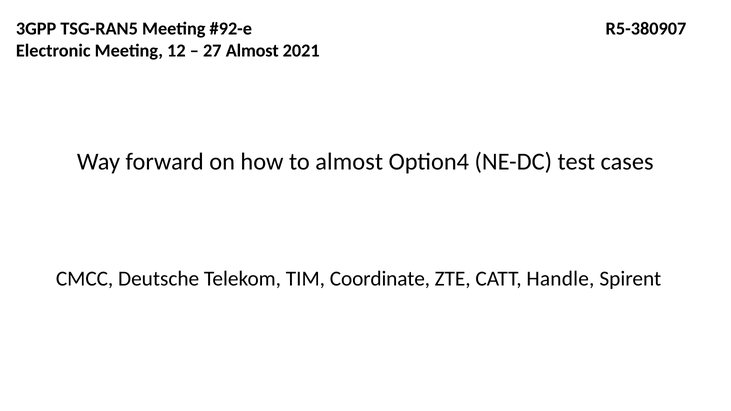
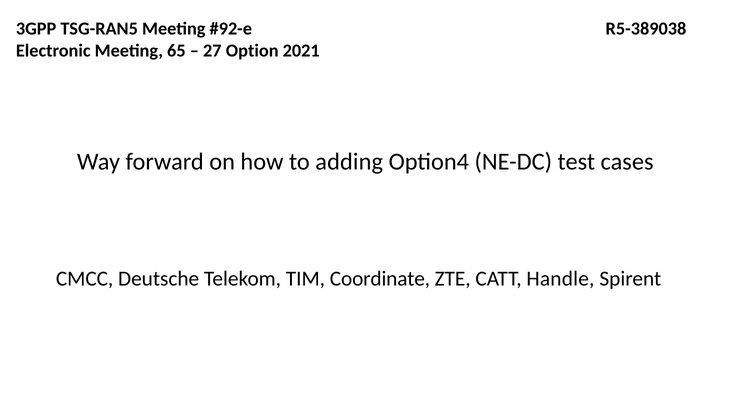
R5-380907: R5-380907 -> R5-389038 (646, 29)
12: 12 -> 65 (176, 51)
27 Almost: Almost -> Option (252, 51)
to almost: almost -> adding (349, 162)
